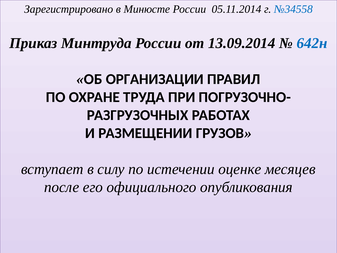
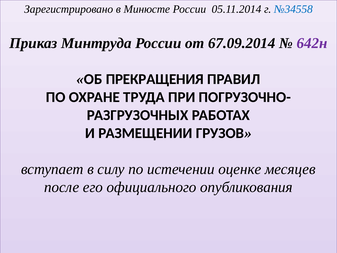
13.09.2014: 13.09.2014 -> 67.09.2014 (242, 43)
642н colour: blue -> purple (312, 43)
ОРГАНИЗАЦИИ: ОРГАНИЗАЦИИ -> ПРЕКРАЩЕНИЯ (155, 79)
